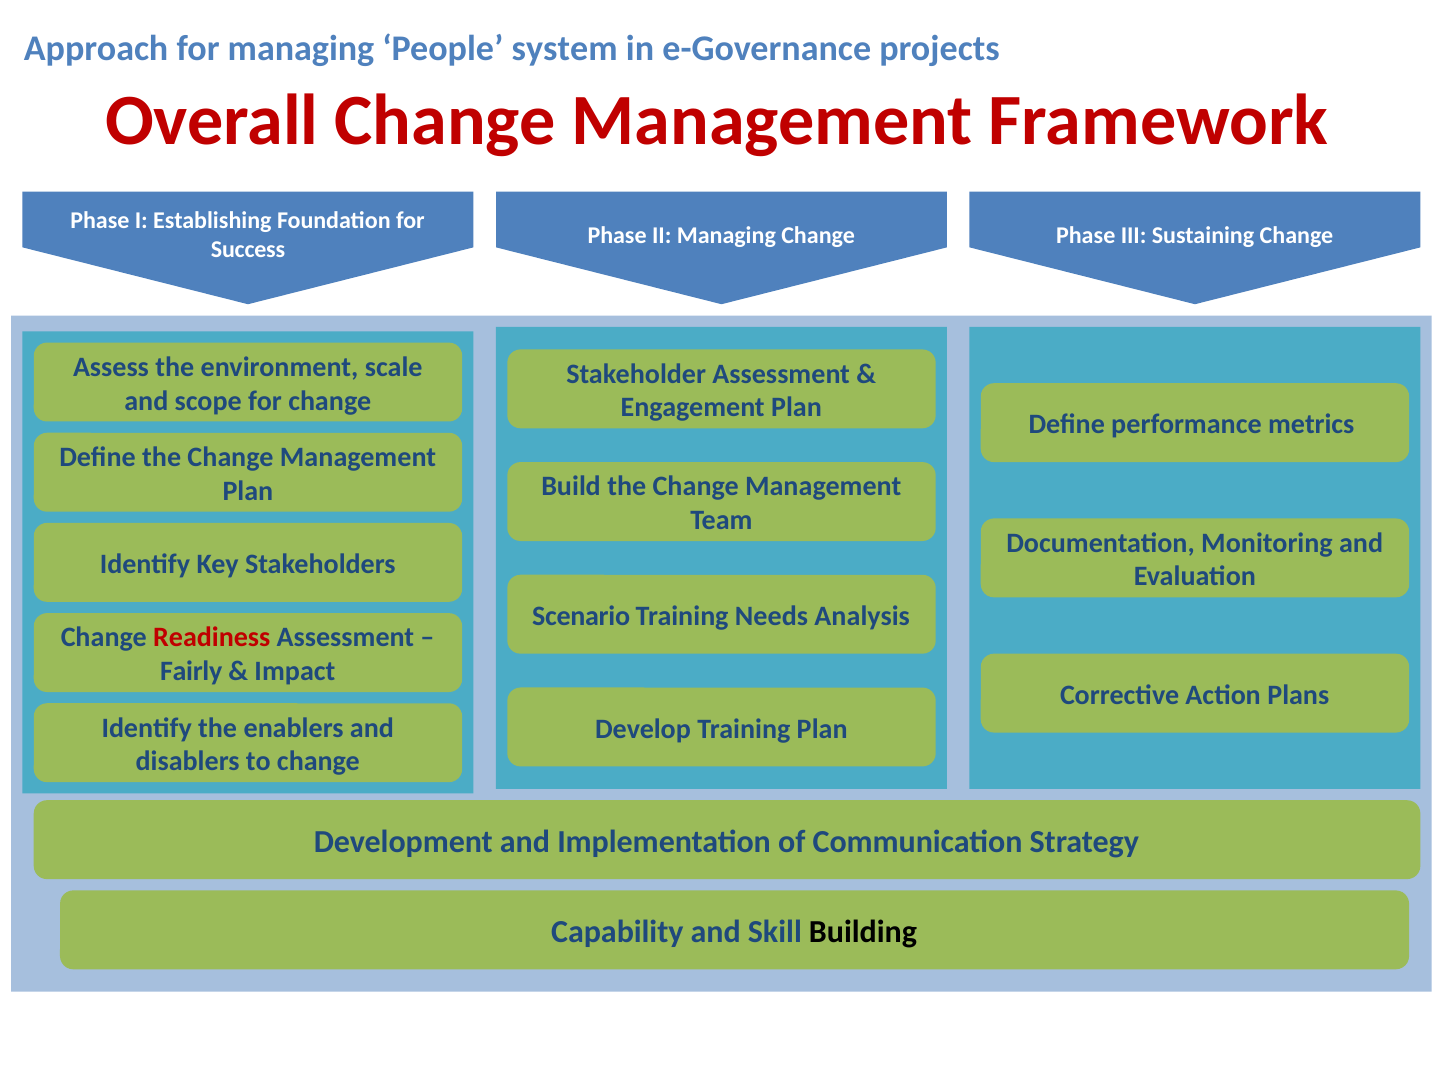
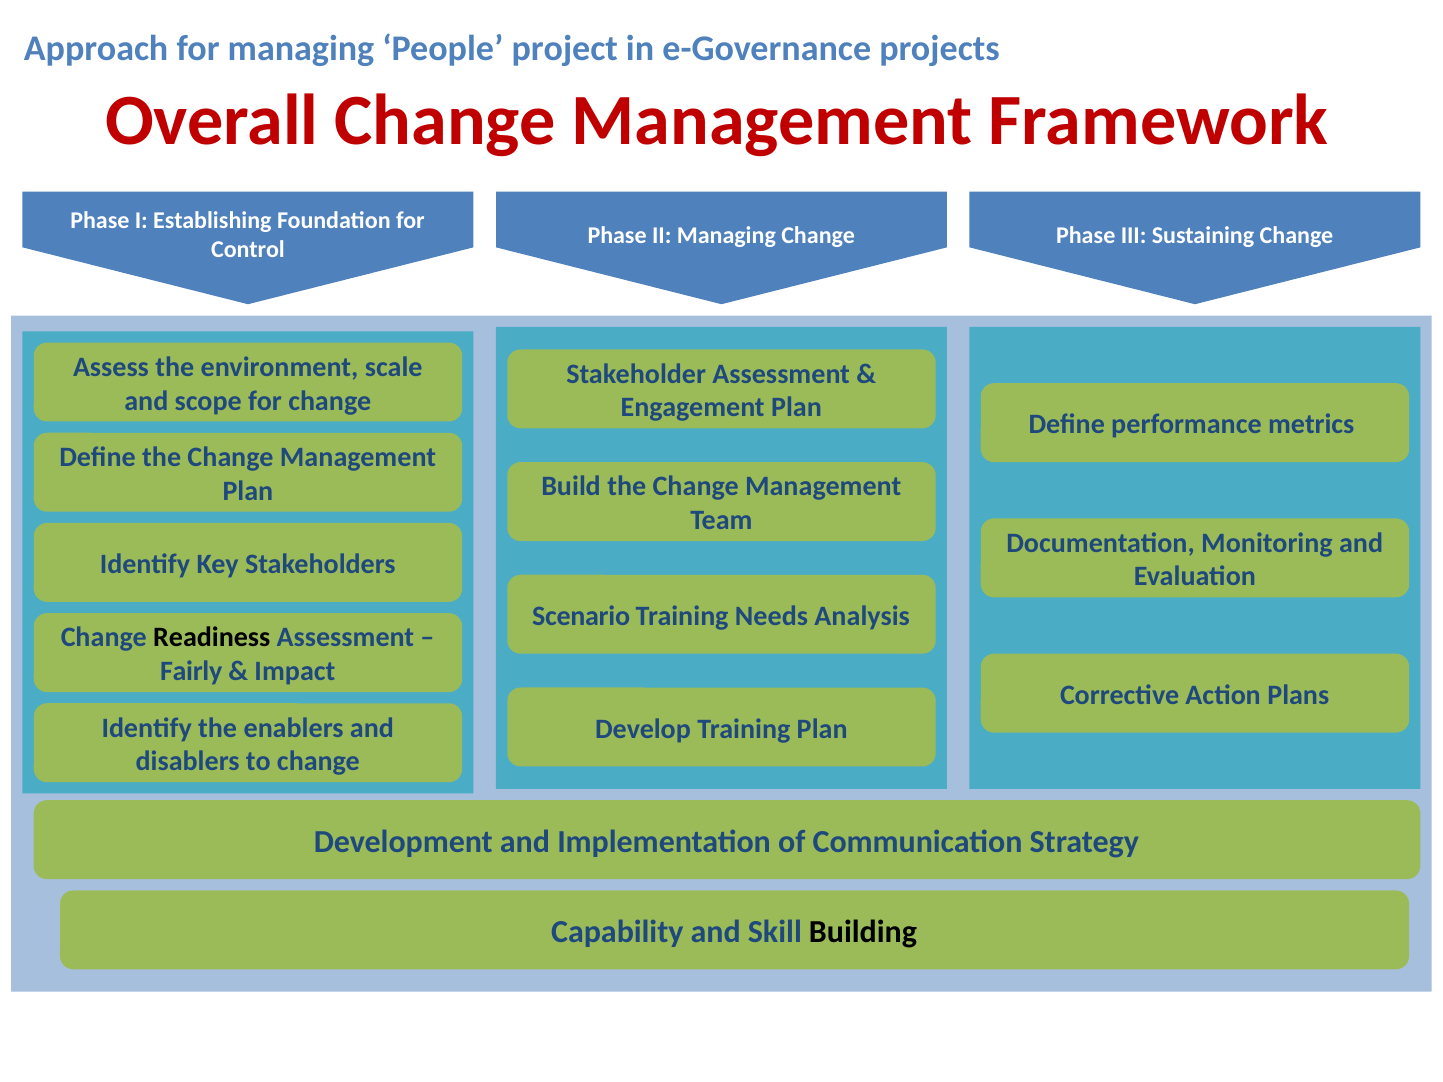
system: system -> project (565, 49)
Success: Success -> Control (248, 250)
Readiness colour: red -> black (212, 638)
